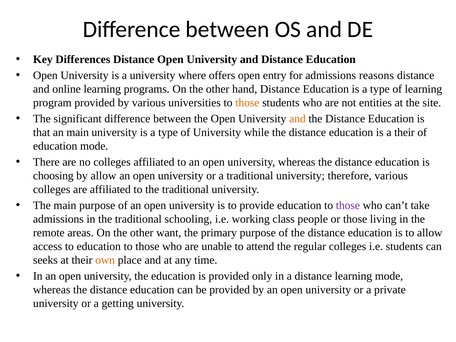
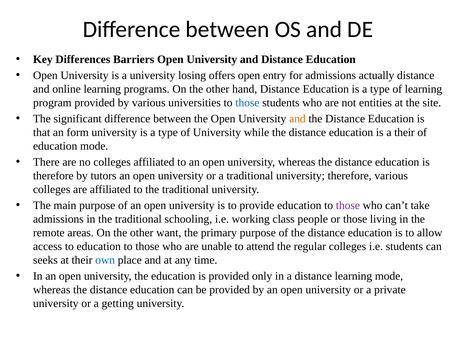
Differences Distance: Distance -> Barriers (134, 59)
where: where -> losing (192, 75)
reasons: reasons -> actually (377, 75)
those colour: orange -> blue (247, 103)
an main: main -> form (78, 132)
choosing: choosing -> therefore (53, 176)
by allow: allow -> tutors (104, 176)
own colour: orange -> blue (105, 260)
